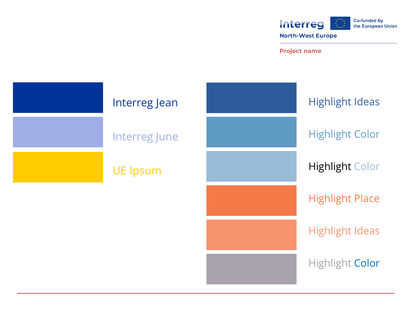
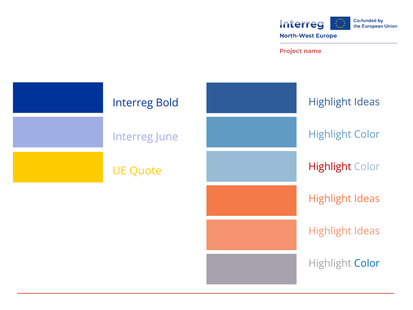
Jean: Jean -> Bold (167, 103)
Highlight colour: black -> red (330, 167)
Ipsum: Ipsum -> Quote (146, 171)
Place: Place -> Ideas (367, 199)
